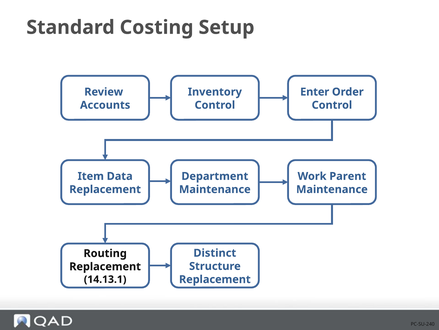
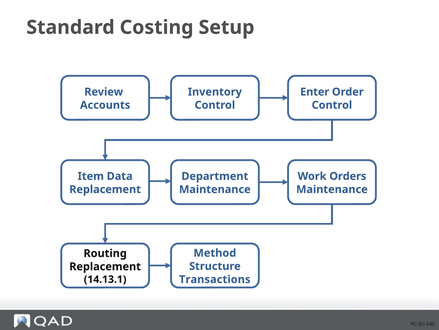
Parent: Parent -> Orders (348, 176)
Distinct: Distinct -> Method (215, 252)
Replacement: Replacement -> Transactions (215, 279)
